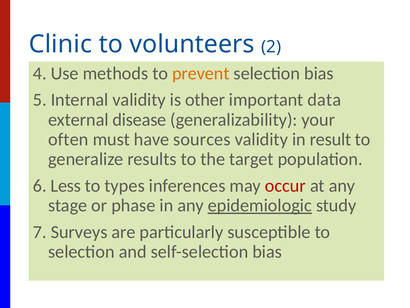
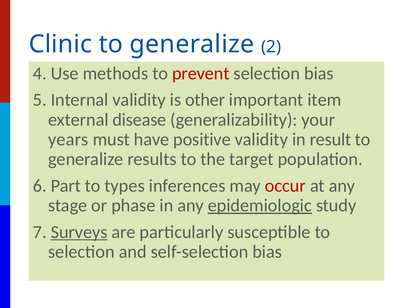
volunteers: volunteers -> generalize (192, 44)
prevent colour: orange -> red (201, 73)
data: data -> item (324, 100)
often: often -> years (68, 139)
sources: sources -> positive (202, 139)
Less: Less -> Part (66, 185)
Surveys underline: none -> present (79, 232)
